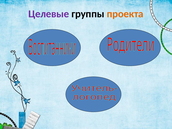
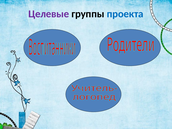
проекта colour: orange -> blue (125, 14)
